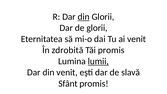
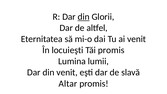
de glorii: glorii -> altfel (97, 28)
zdrobită: zdrobită -> locuieşti (67, 50)
lumii underline: present -> none (98, 61)
Sfânt: Sfânt -> Altar (68, 84)
